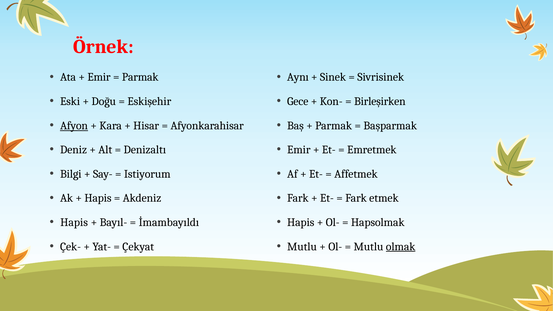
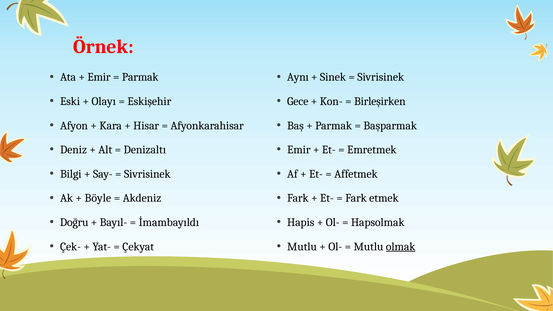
Doğu: Doğu -> Olayı (104, 101)
Afyon underline: present -> none (74, 126)
Istiyorum: Istiyorum -> Sivrisinek (147, 174)
Hapis: Hapis -> Böyle (98, 198)
Hapis: Hapis -> Doğru (74, 222)
